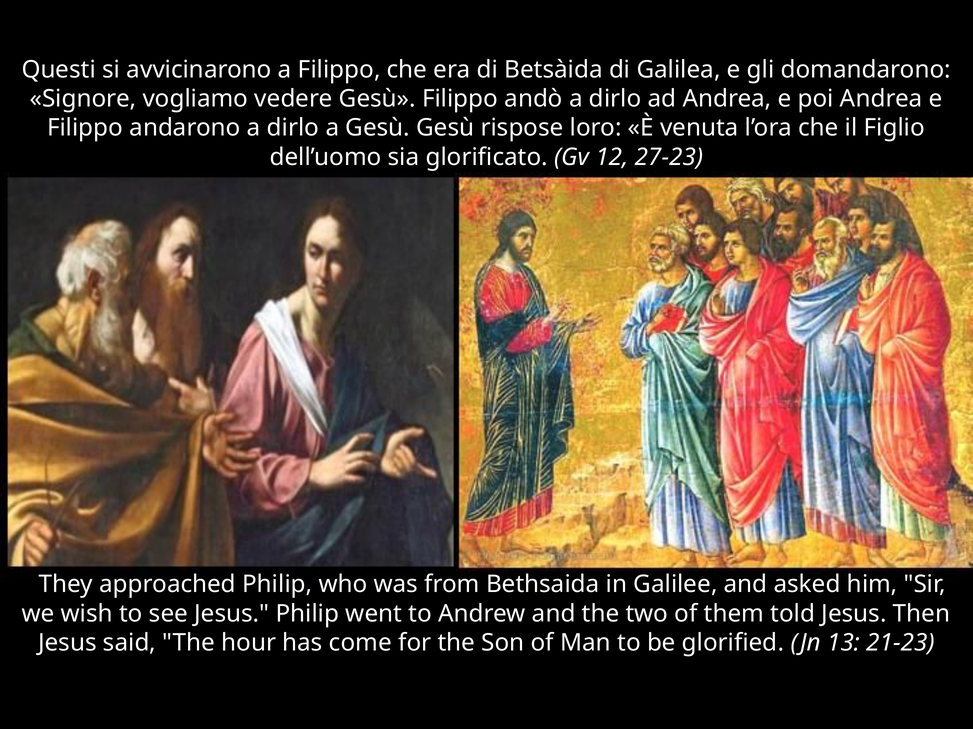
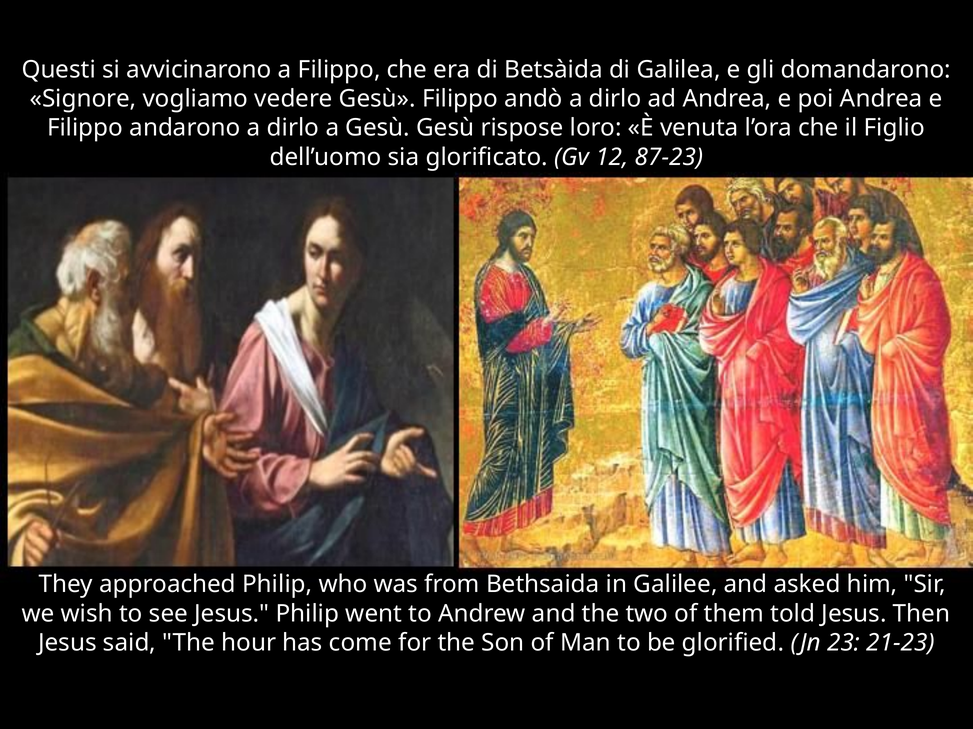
27-23: 27-23 -> 87-23 (669, 157)
13: 13 -> 23 (844, 643)
